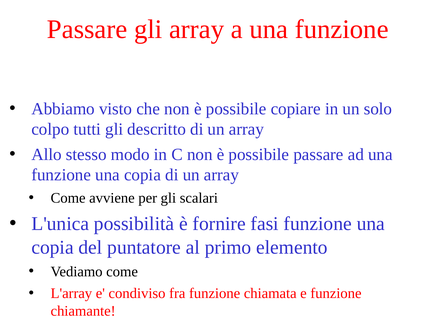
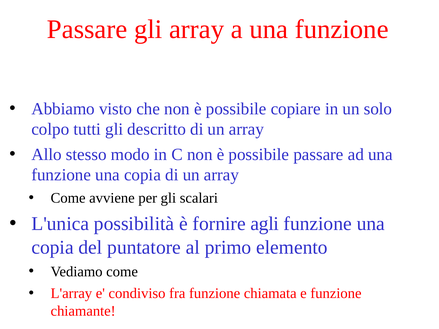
fasi: fasi -> agli (265, 224)
